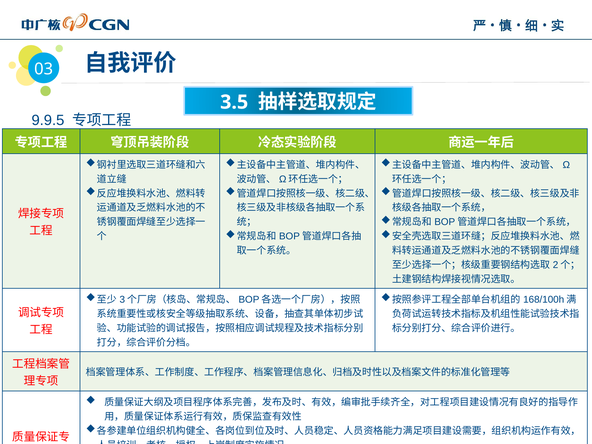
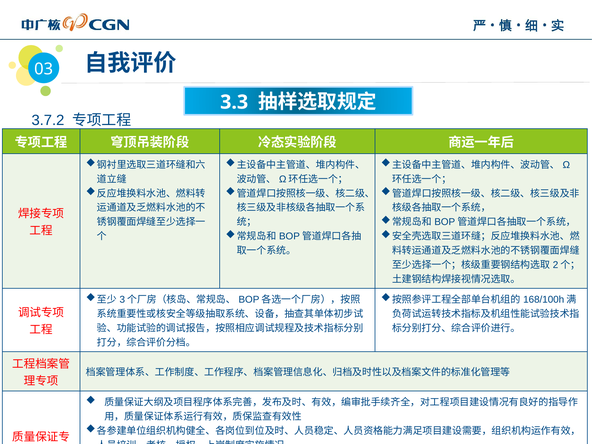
3.5: 3.5 -> 3.3 (234, 102)
9.9.5: 9.9.5 -> 3.7.2 (48, 120)
